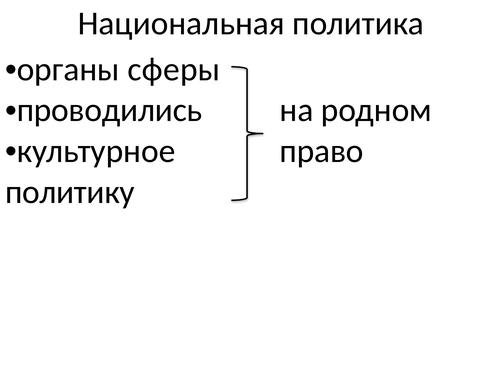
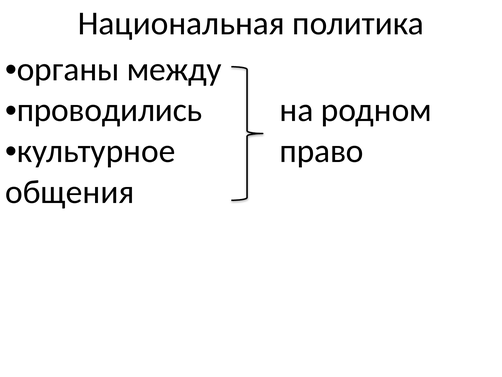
сферы: сферы -> между (174, 69)
политику: политику -> общения (70, 192)
